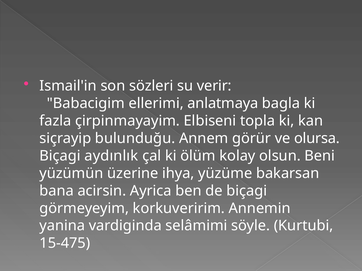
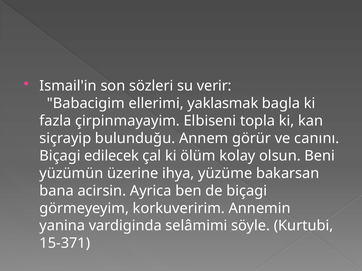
anlatmaya: anlatmaya -> yaklasmak (223, 104)
olursa: olursa -> canını (317, 139)
aydınlık: aydınlık -> edilecek (111, 156)
15-475: 15-475 -> 15-371 (65, 244)
